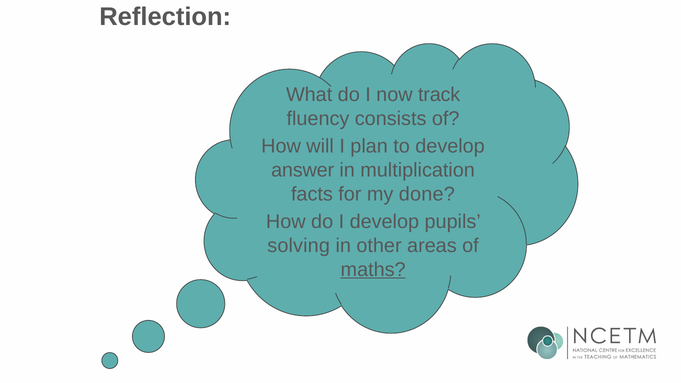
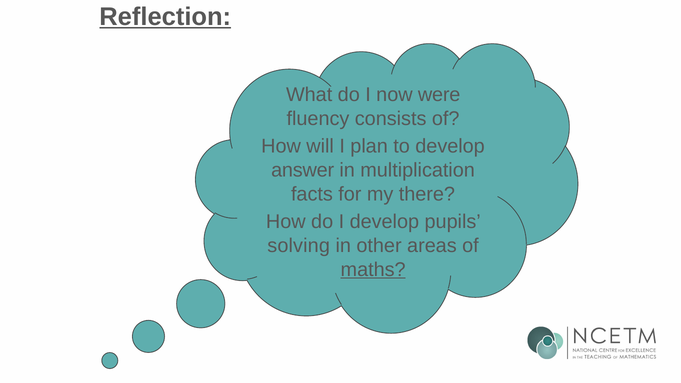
Reflection underline: none -> present (165, 17)
track: track -> were (439, 95)
done: done -> there (427, 194)
